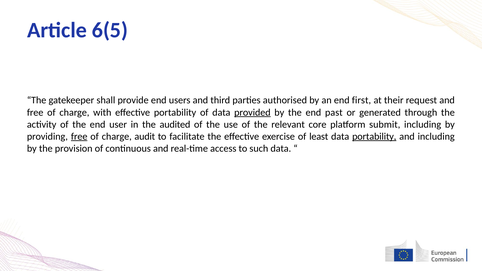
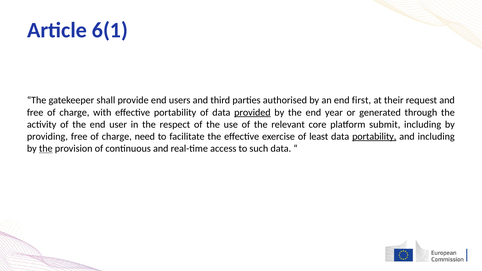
6(5: 6(5 -> 6(1 (110, 30)
past: past -> year (334, 112)
audited: audited -> respect (175, 124)
free underline: present -> none (79, 137)
audit: audit -> need (145, 137)
the underline: none -> present (46, 149)
